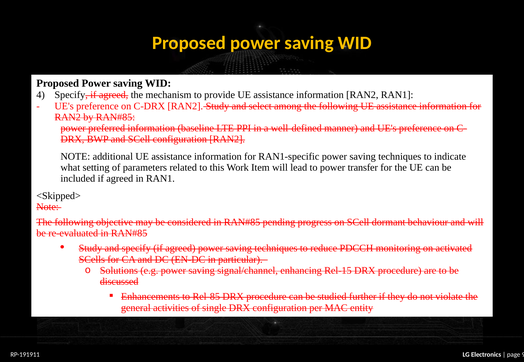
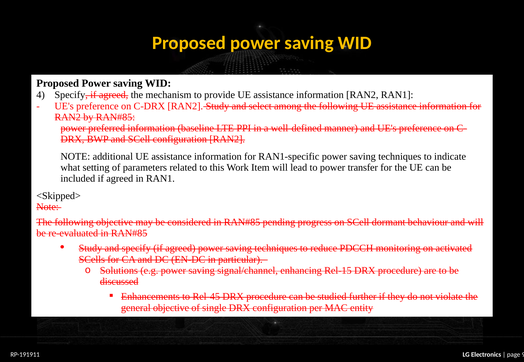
Rel-85: Rel-85 -> Rel-45 (206, 297)
general activities: activities -> objective (171, 308)
